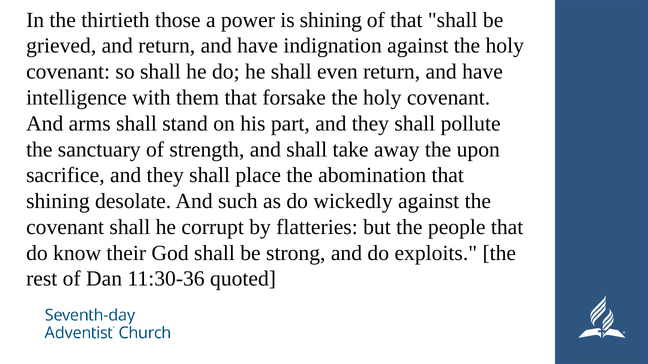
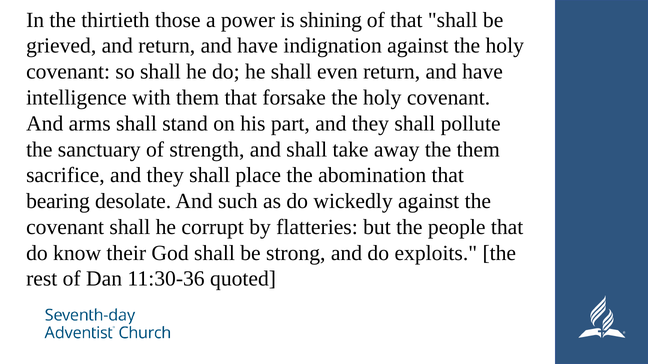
the upon: upon -> them (478, 150)
shining: shining -> bearing (58, 201)
